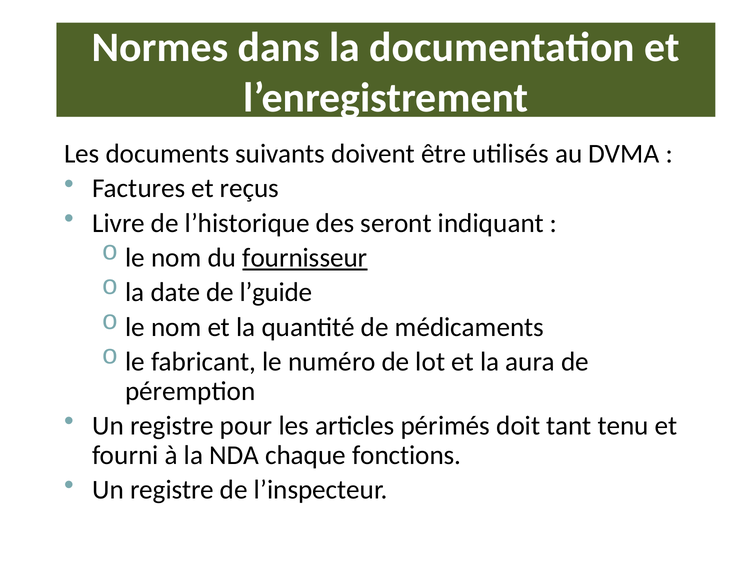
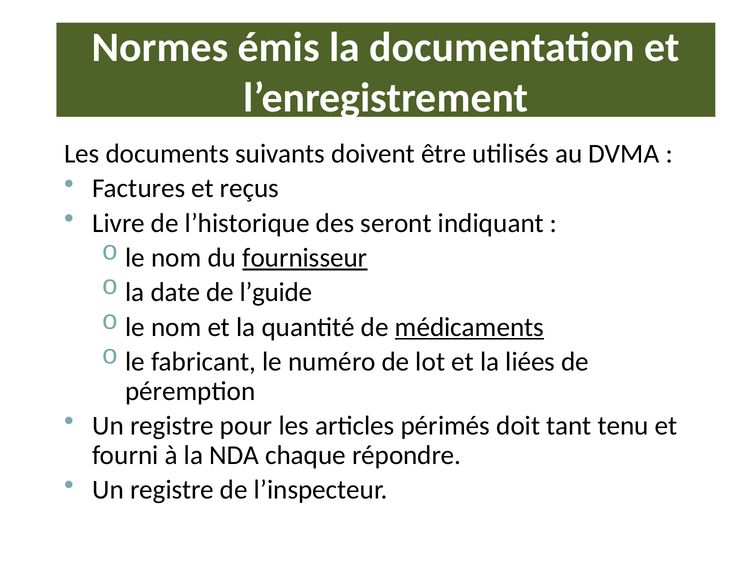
dans: dans -> émis (279, 48)
médicaments underline: none -> present (469, 327)
aura: aura -> liées (530, 362)
fonctions: fonctions -> répondre (407, 455)
